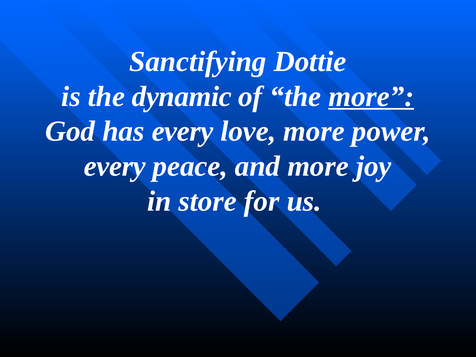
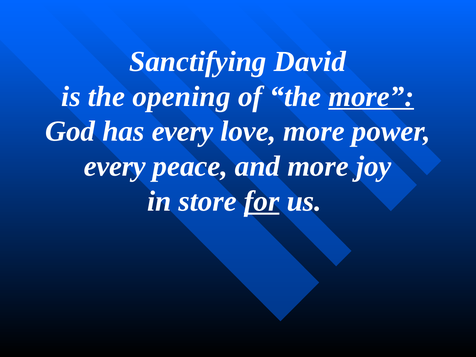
Dottie: Dottie -> David (310, 62)
dynamic: dynamic -> opening (181, 96)
for underline: none -> present (262, 201)
